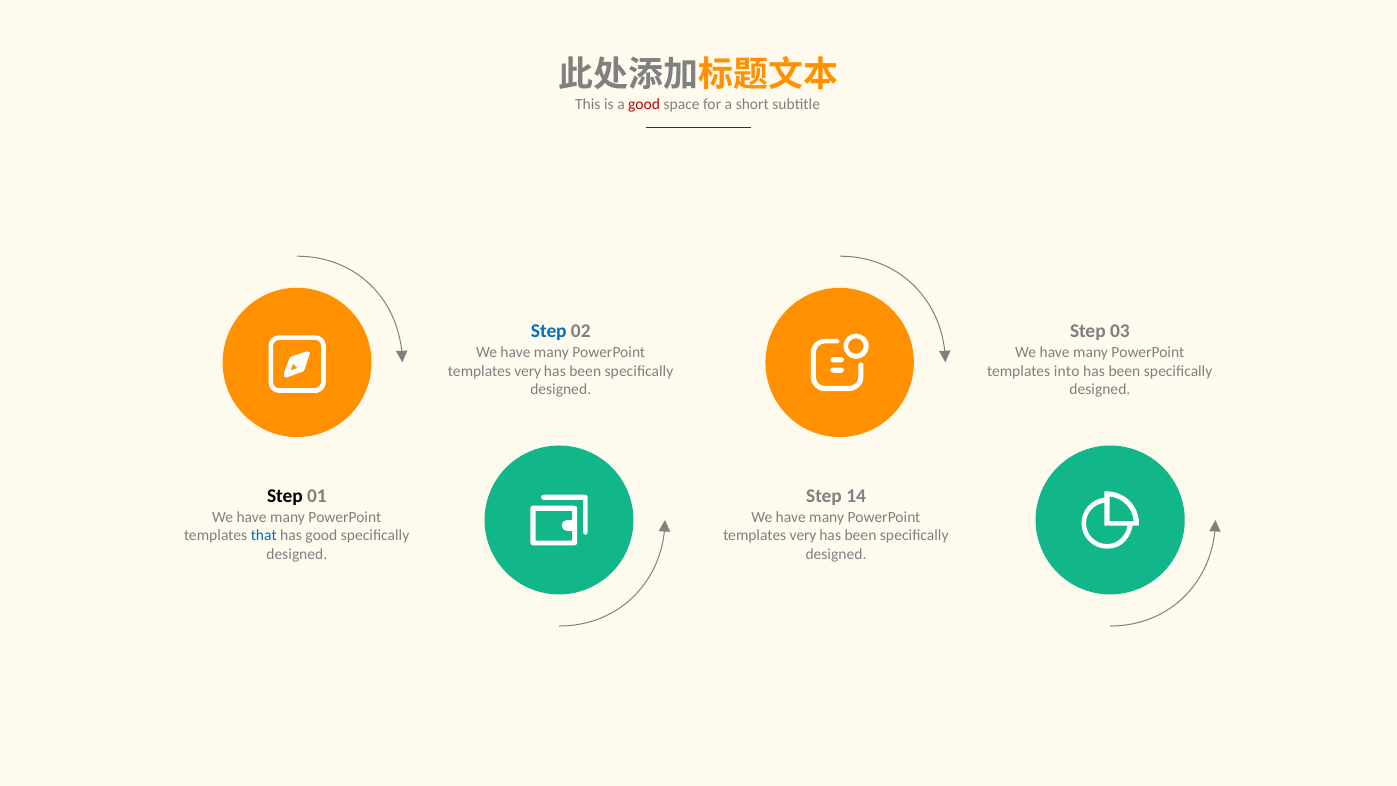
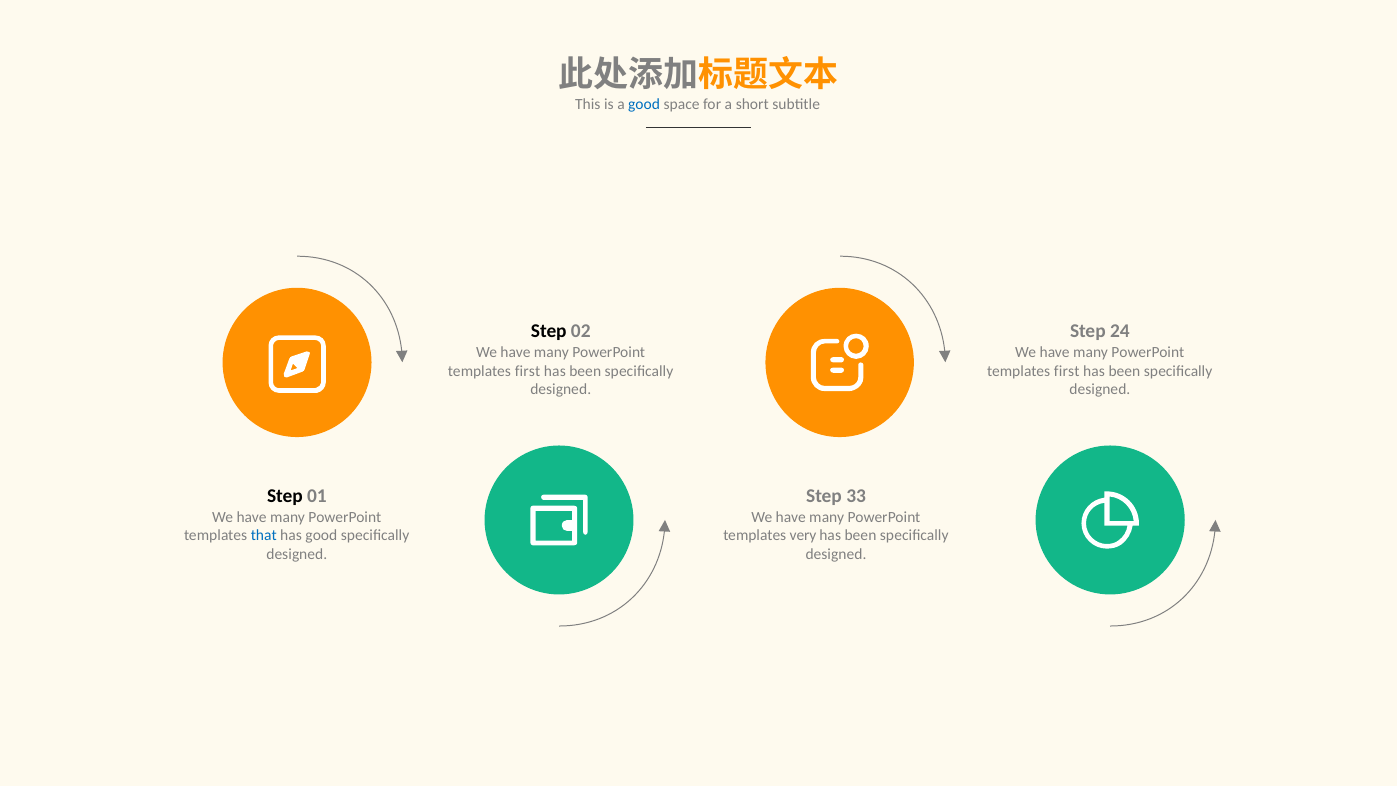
good colour: red -> blue (644, 104)
Step colour: blue -> black (549, 332)
03: 03 -> 24 (1120, 332)
very: very -> first (528, 371)
into: into -> first (1067, 371)
14: 14 -> 33 (856, 496)
